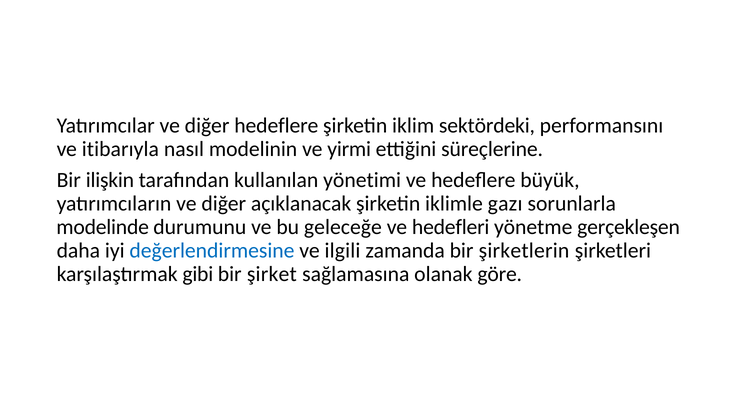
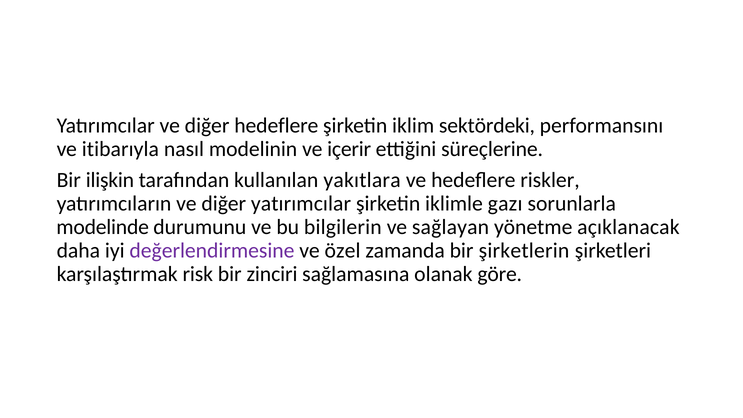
yirmi: yirmi -> içerir (349, 149)
yönetimi: yönetimi -> yakıtlara (362, 180)
büyük: büyük -> riskler (550, 180)
diğer açıklanacak: açıklanacak -> yatırımcılar (301, 204)
geleceğe: geleceğe -> bilgilerin (343, 227)
hedefleri: hedefleri -> sağlayan (451, 227)
gerçekleşen: gerçekleşen -> açıklanacak (628, 227)
değerlendirmesine colour: blue -> purple (212, 250)
ilgili: ilgili -> özel (343, 250)
gibi: gibi -> risk (198, 274)
şirket: şirket -> zinciri (272, 274)
